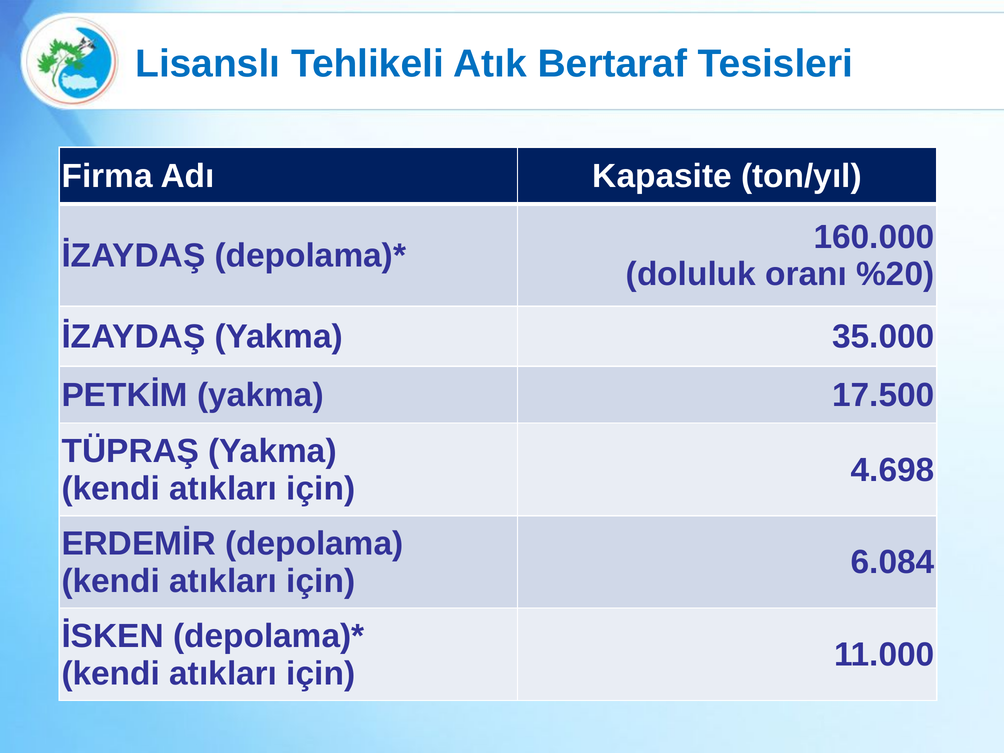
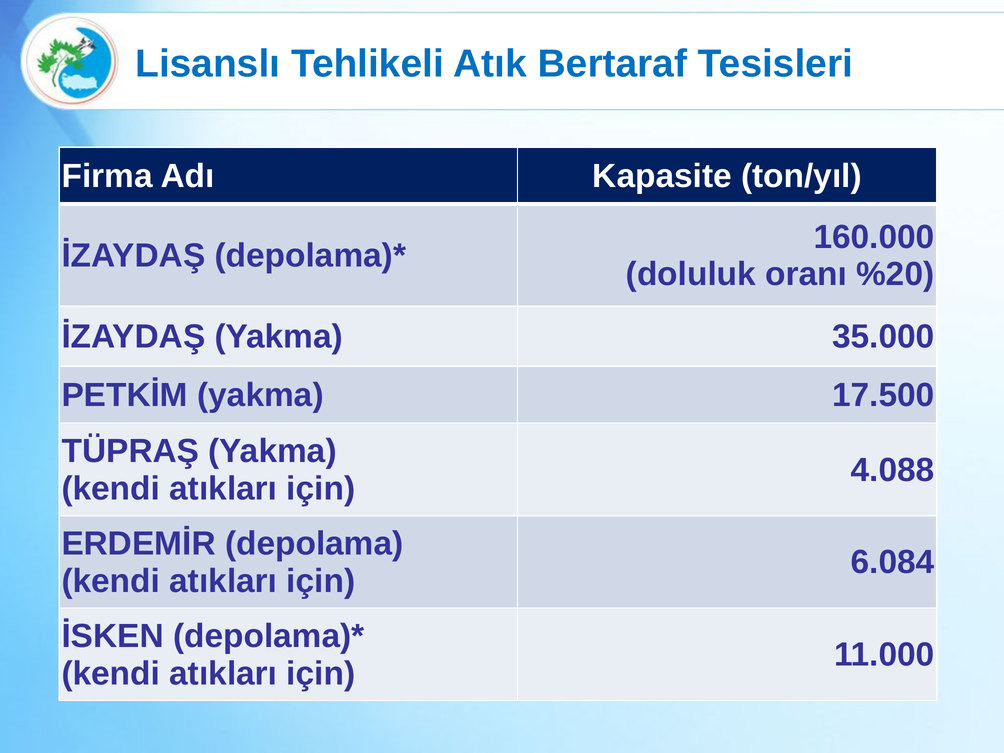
4.698: 4.698 -> 4.088 (893, 470)
